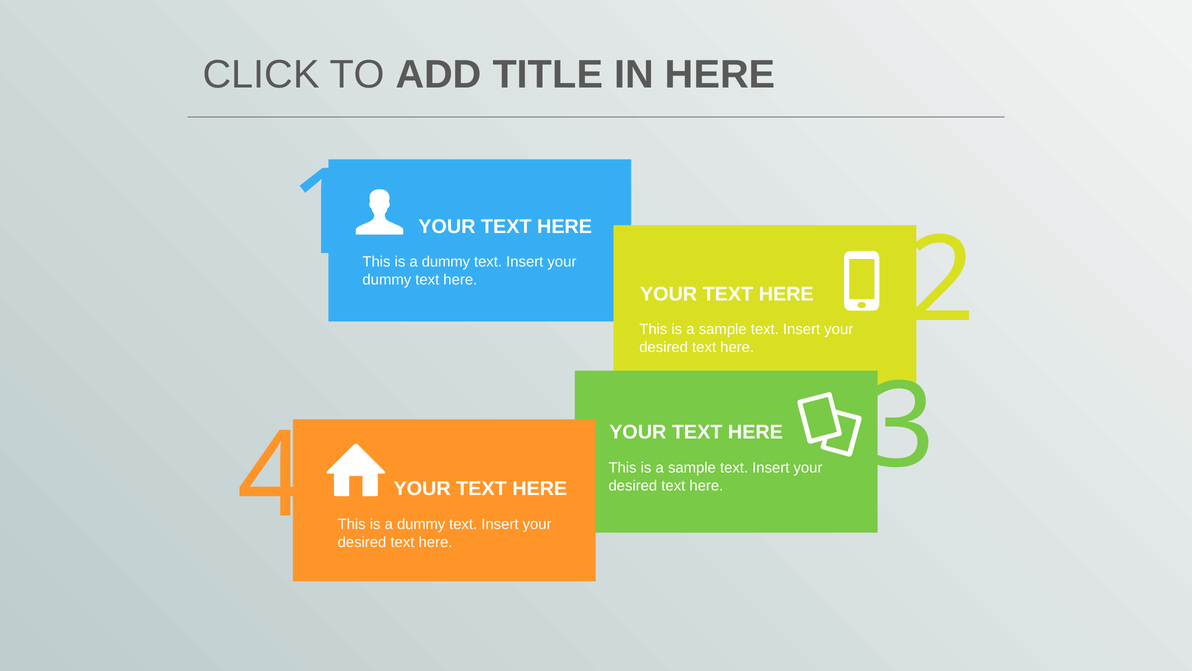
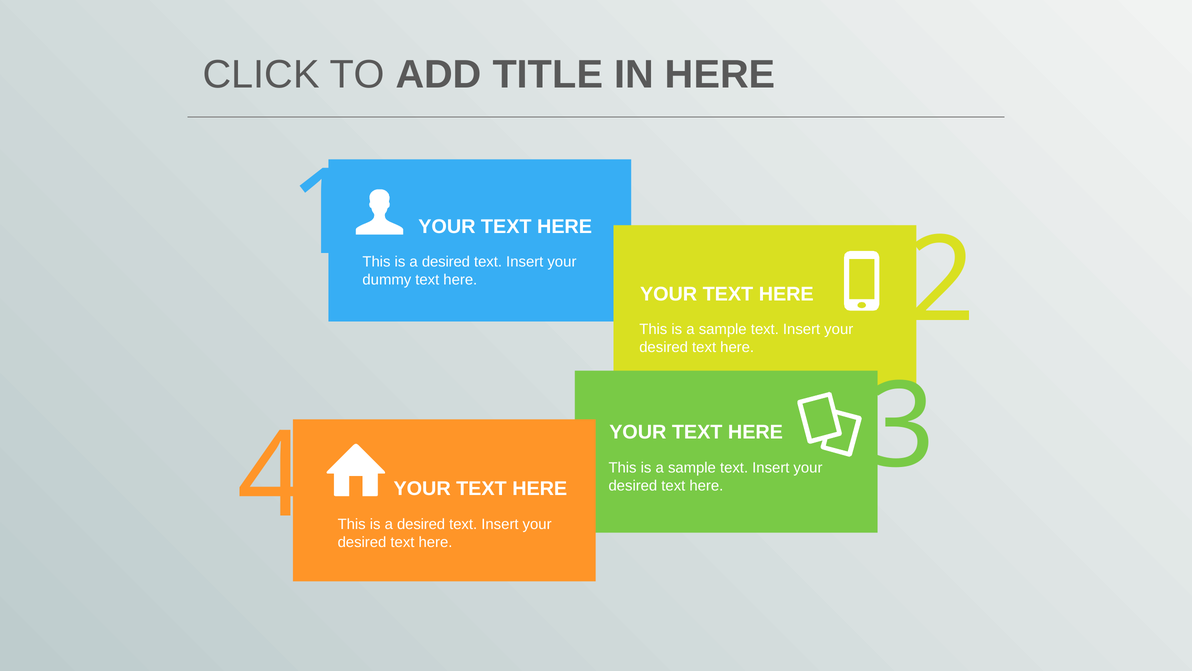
dummy: dummy -> desired (446, 262)
dummy: dummy -> desired (421, 524)
